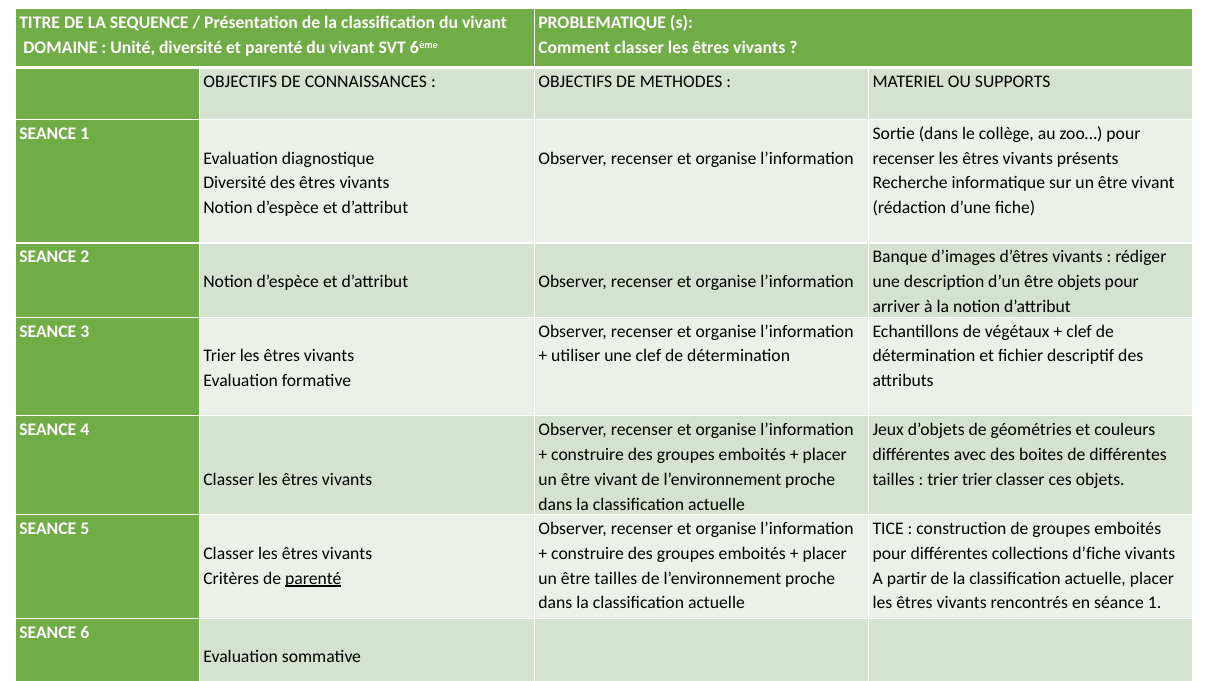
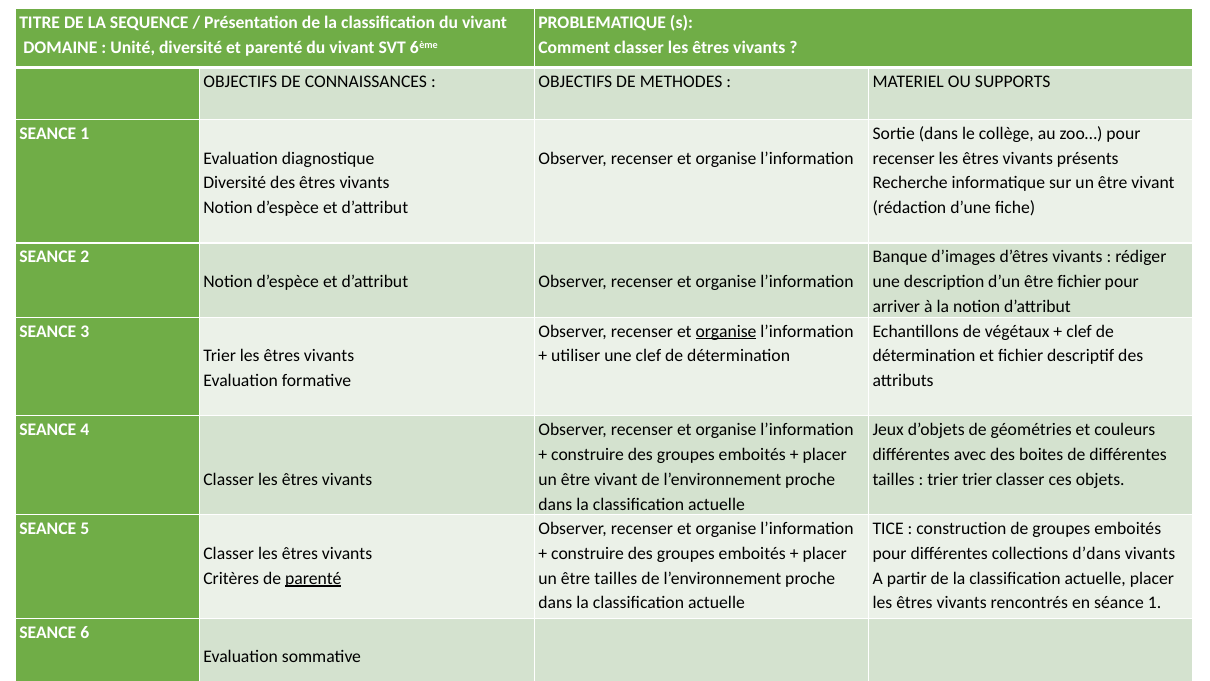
être objets: objets -> fichier (1079, 282)
organise underline: none -> present (726, 331)
d’fiche: d’fiche -> d’dans (1097, 553)
